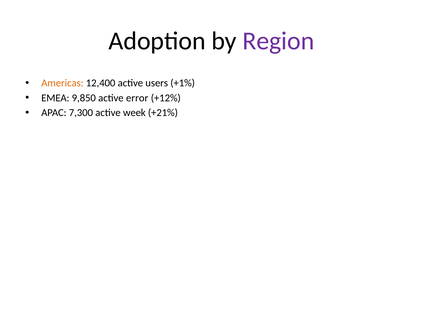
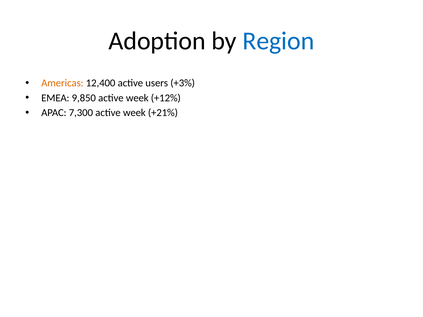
Region colour: purple -> blue (278, 41)
+1%: +1% -> +3% (183, 83)
9,850 active error: error -> week (137, 98)
